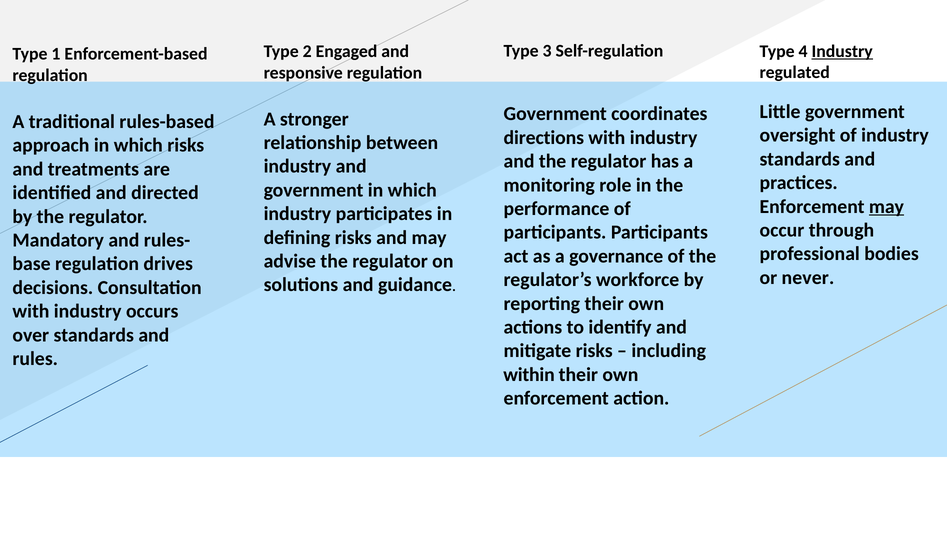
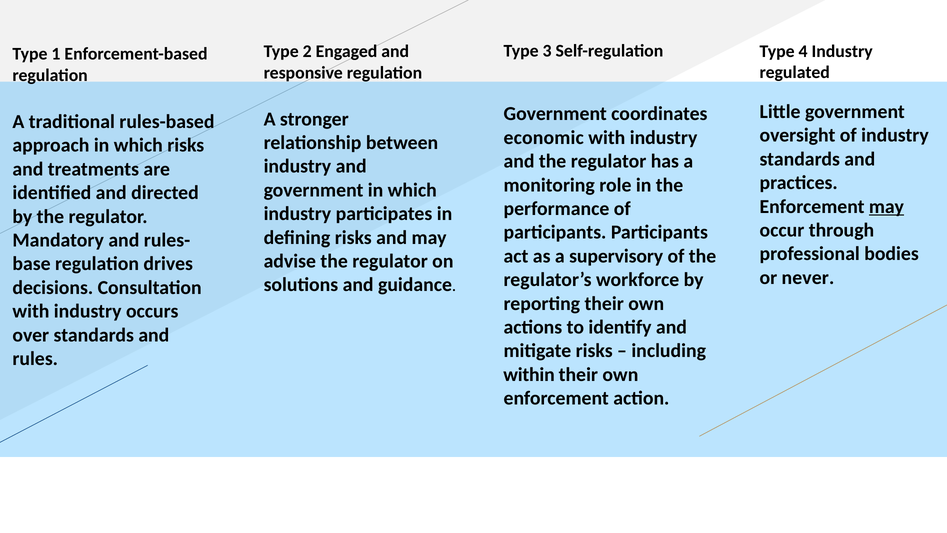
Industry underline: present -> none (842, 51)
directions: directions -> economic (544, 138)
governance: governance -> supervisory (616, 256)
